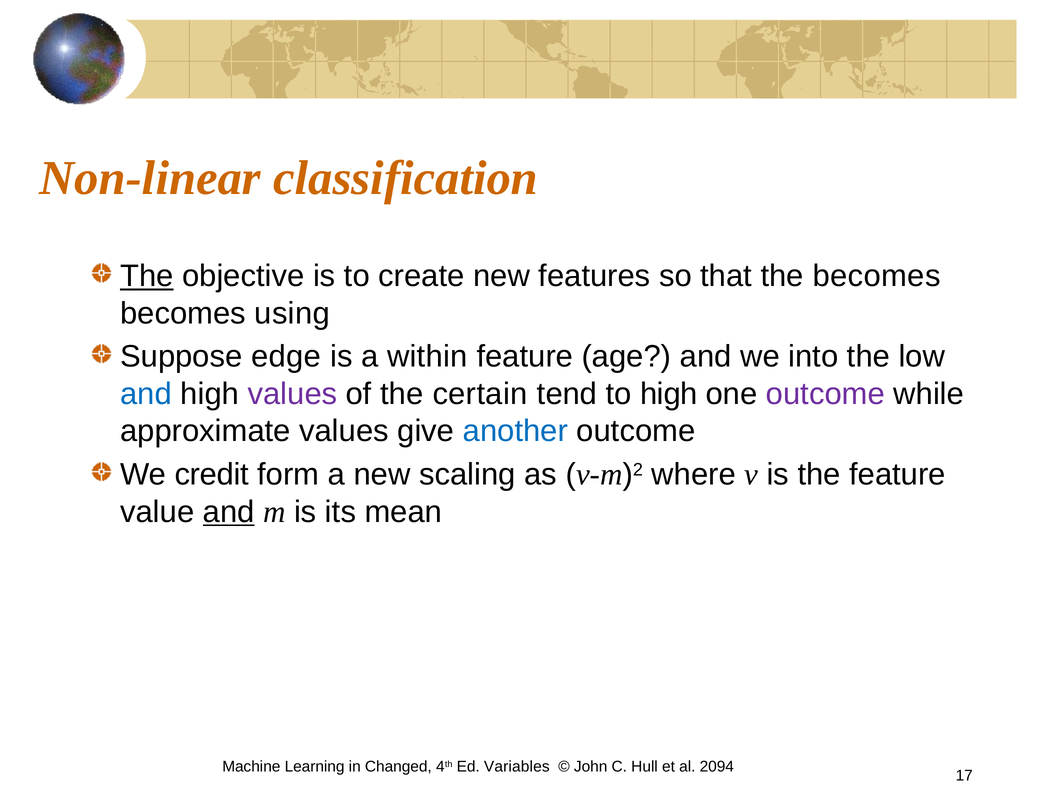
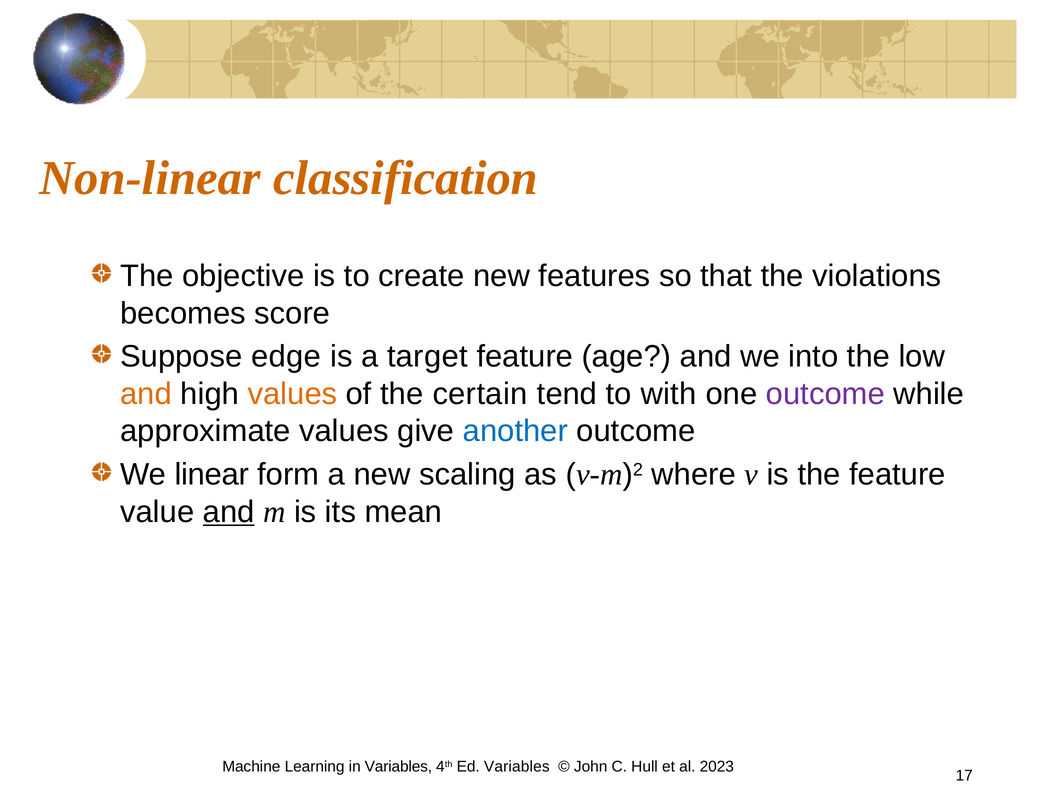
The underline: present -> none (147, 276)
the becomes: becomes -> violations (877, 276)
using: using -> score (292, 313)
within: within -> target (427, 356)
and colour: blue -> orange (146, 394)
values colour: purple -> orange (292, 394)
to high: high -> with (669, 394)
credit: credit -> linear (212, 474)
in Changed: Changed -> Variables (398, 766)
2094: 2094 -> 2023 (717, 766)
